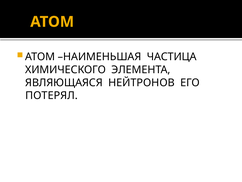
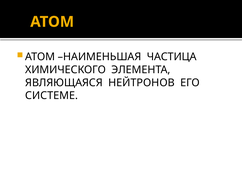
ПОТЕРЯЛ: ПОТЕРЯЛ -> СИСТЕМЕ (52, 95)
